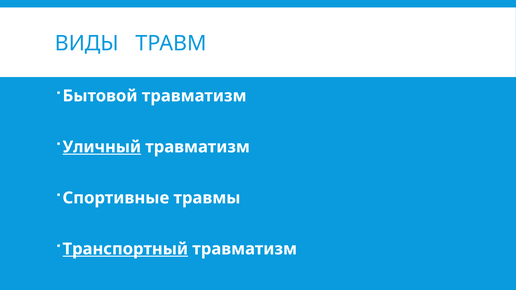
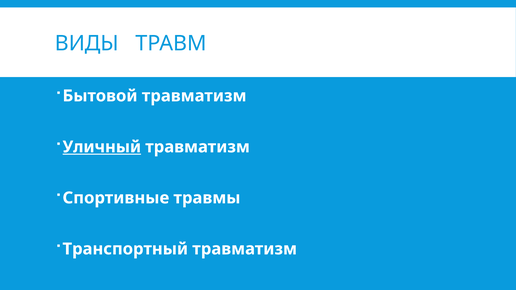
Транспортный underline: present -> none (125, 249)
